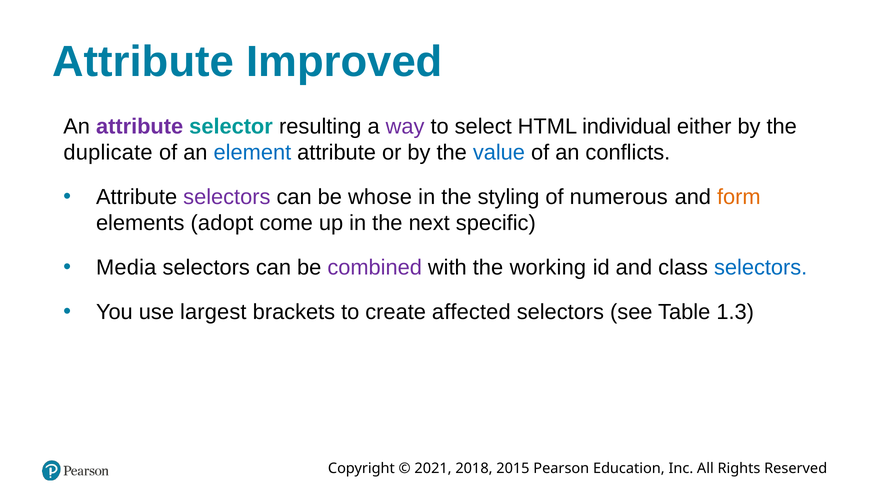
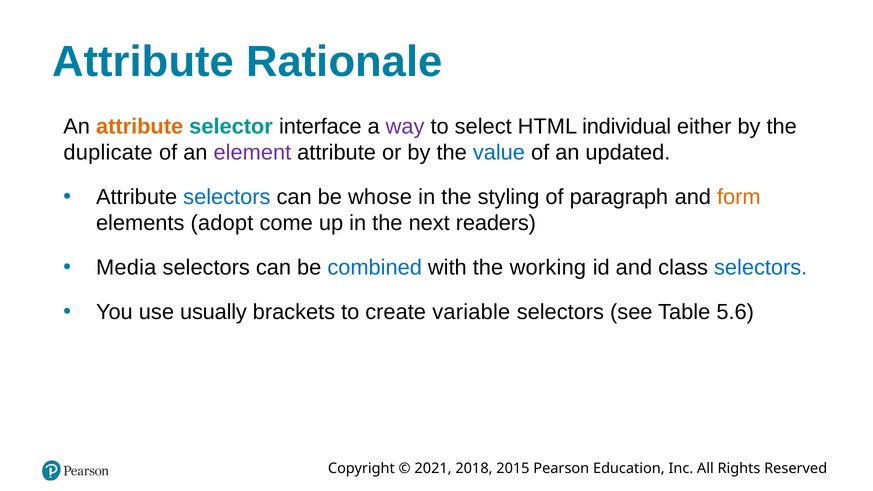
Improved: Improved -> Rationale (344, 62)
attribute colour: purple -> orange (140, 127)
resulting: resulting -> interface (320, 127)
element colour: blue -> purple (252, 153)
conflicts: conflicts -> updated (628, 153)
selectors colour: purple -> blue (227, 197)
numerous: numerous -> paragraph (619, 197)
specific: specific -> readers (496, 223)
combined colour: purple -> blue (375, 268)
largest: largest -> usually (213, 312)
affected: affected -> variable (471, 312)
1.3: 1.3 -> 5.6 (735, 312)
